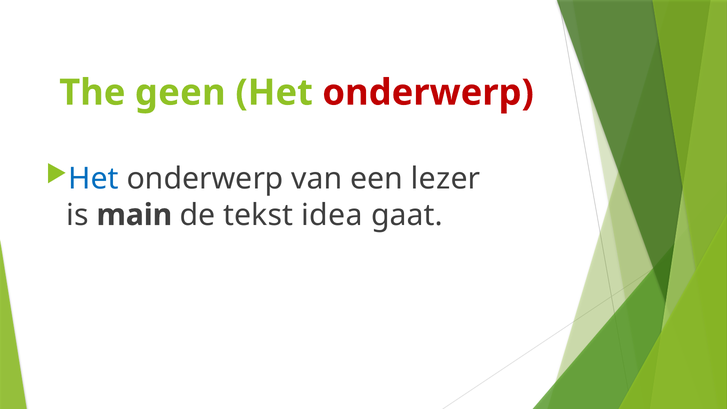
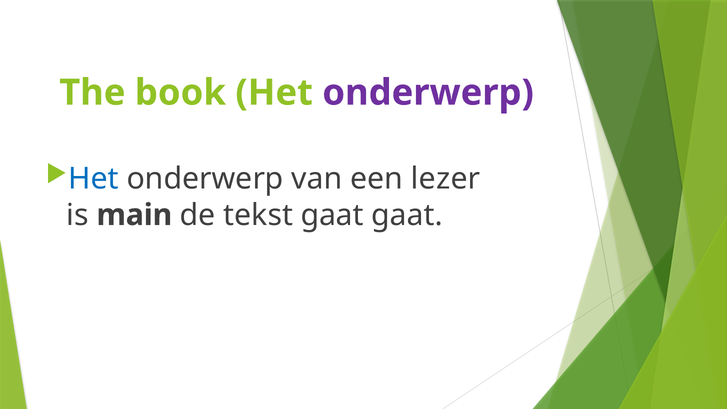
geen: geen -> book (180, 93)
onderwerp colour: red -> purple (428, 93)
tekst idea: idea -> gaat (332, 215)
